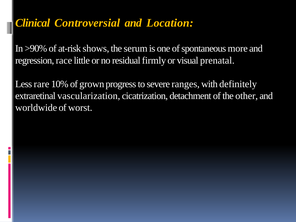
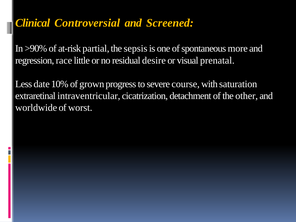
Location: Location -> Screened (170, 23)
shows: shows -> partial (96, 49)
serum: serum -> sepsis (136, 49)
firmly: firmly -> desire (154, 60)
rare: rare -> date (42, 84)
ranges: ranges -> course (186, 84)
definitely: definitely -> saturation (238, 84)
vascularization: vascularization -> intraventricular (89, 96)
